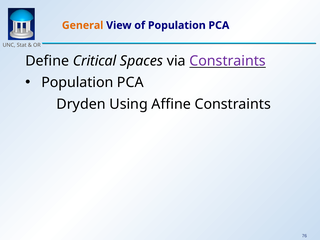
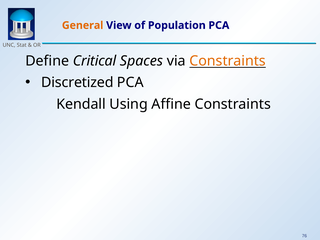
Constraints colour: purple -> orange (228, 61)
Population: Population -> Discretized (77, 82)
Dryden: Dryden -> Kendall (81, 104)
